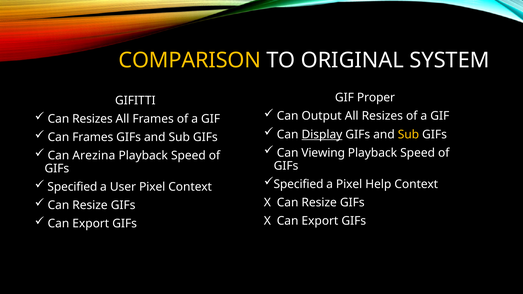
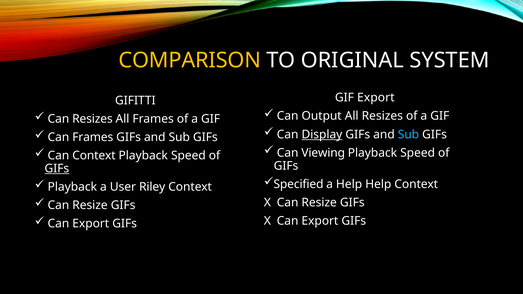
GIF Proper: Proper -> Export (376, 98)
Sub colour: yellow -> light blue (408, 134)
Can Arezina: Arezina -> Context (94, 156)
GIFs underline: none -> present (57, 169)
a Pixel: Pixel -> Help (349, 184)
Specified: Specified -> Playback (72, 187)
User Pixel: Pixel -> Riley (152, 187)
